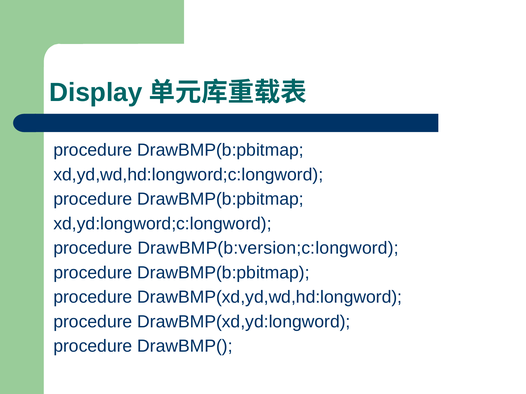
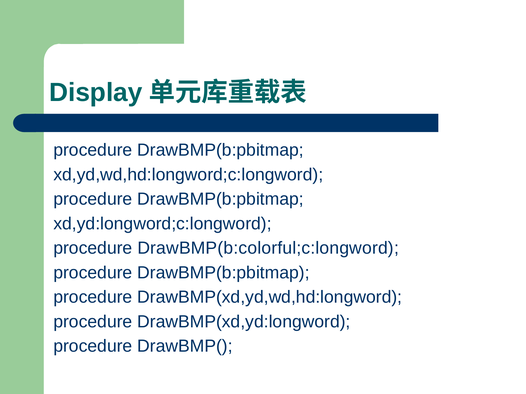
DrawBMP(b:version;c:longword: DrawBMP(b:version;c:longword -> DrawBMP(b:colorful;c:longword (268, 248)
